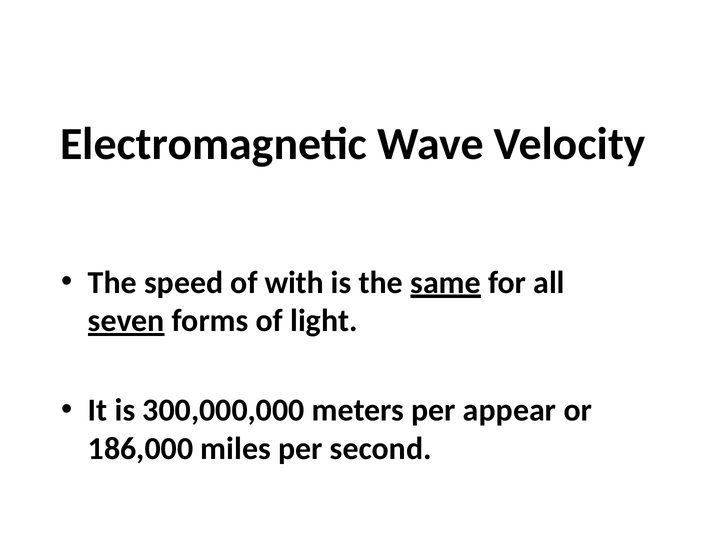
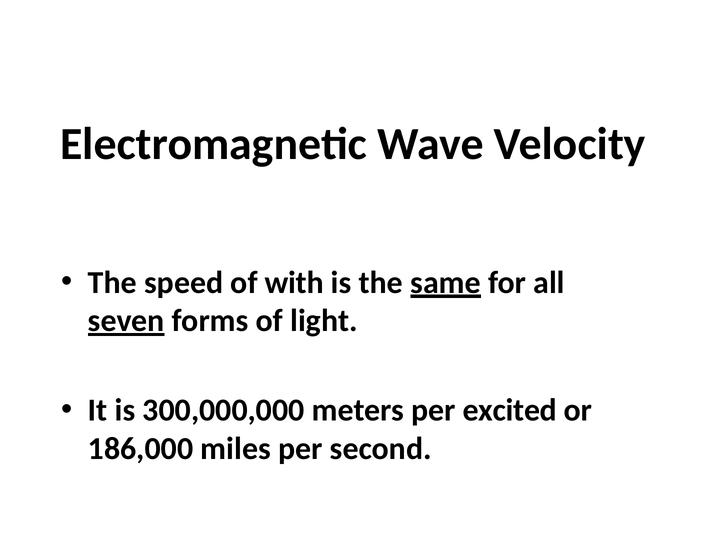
appear: appear -> excited (510, 410)
